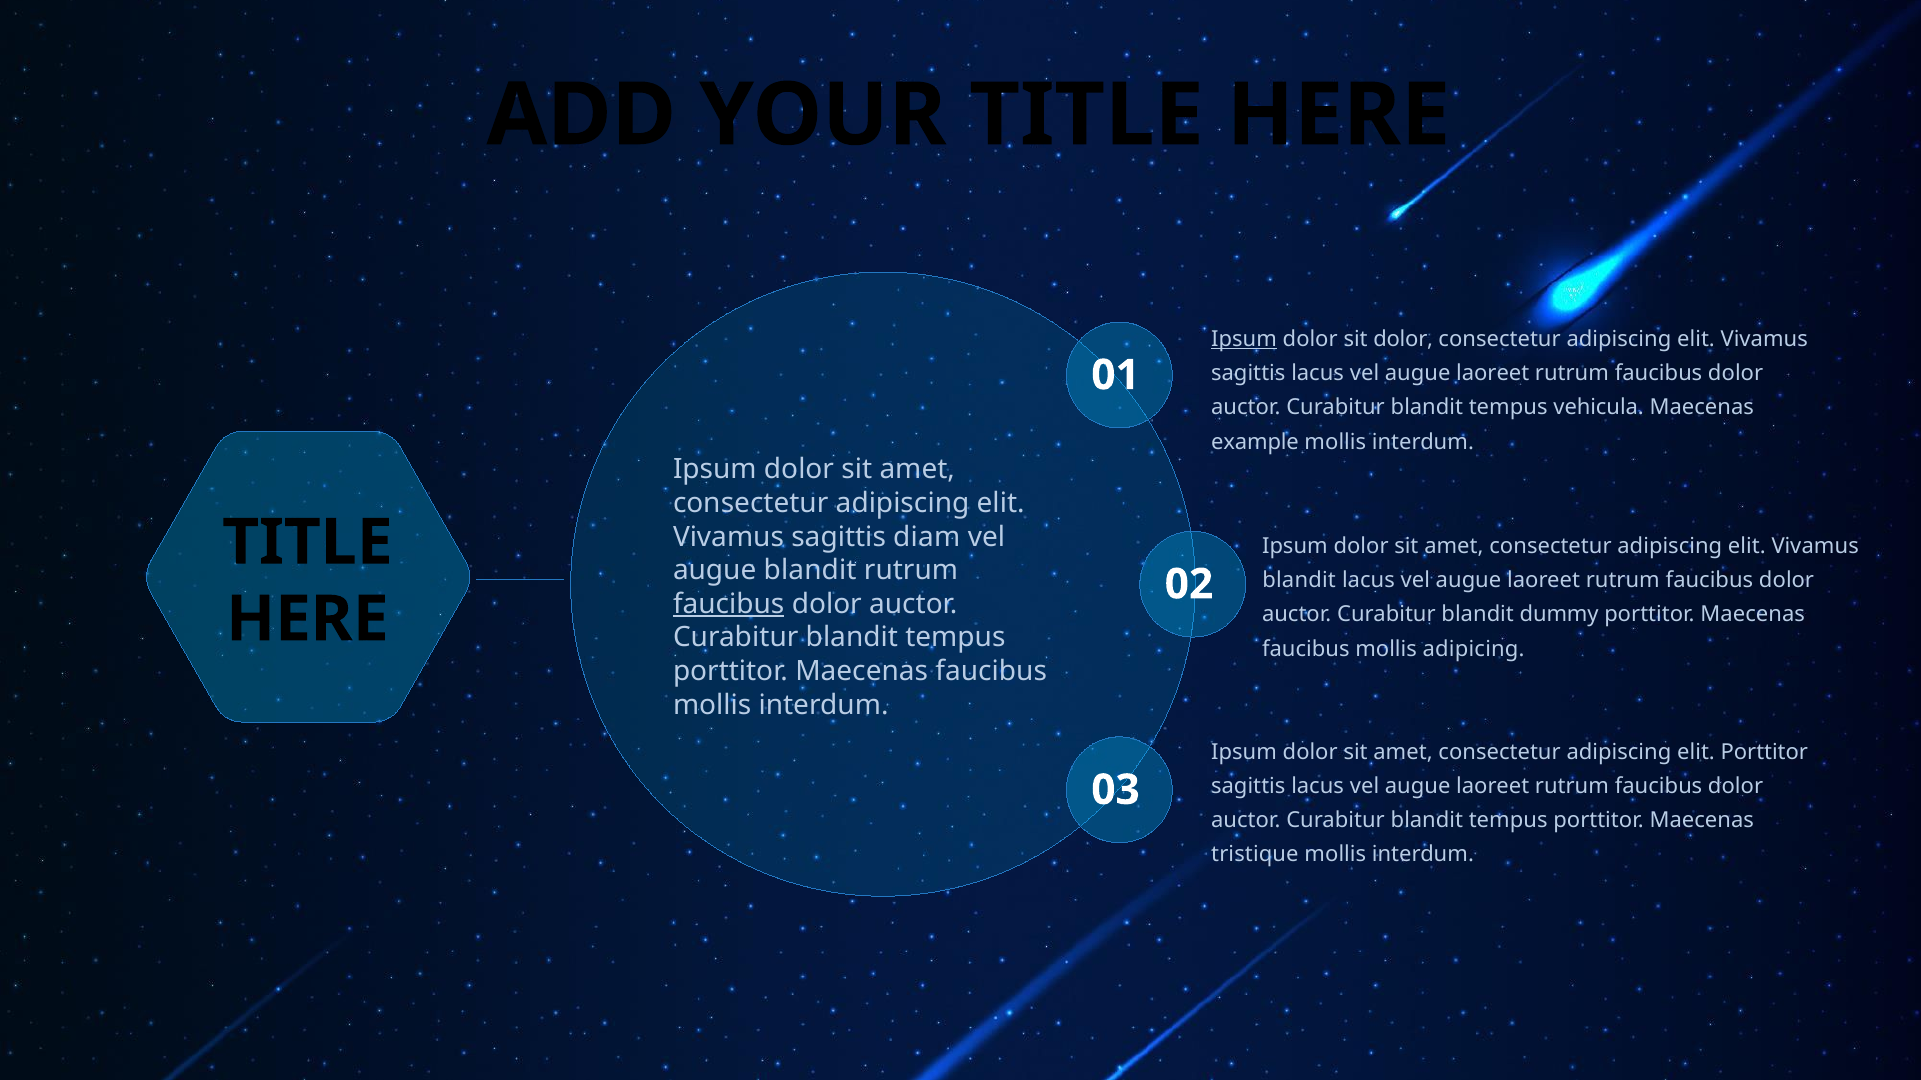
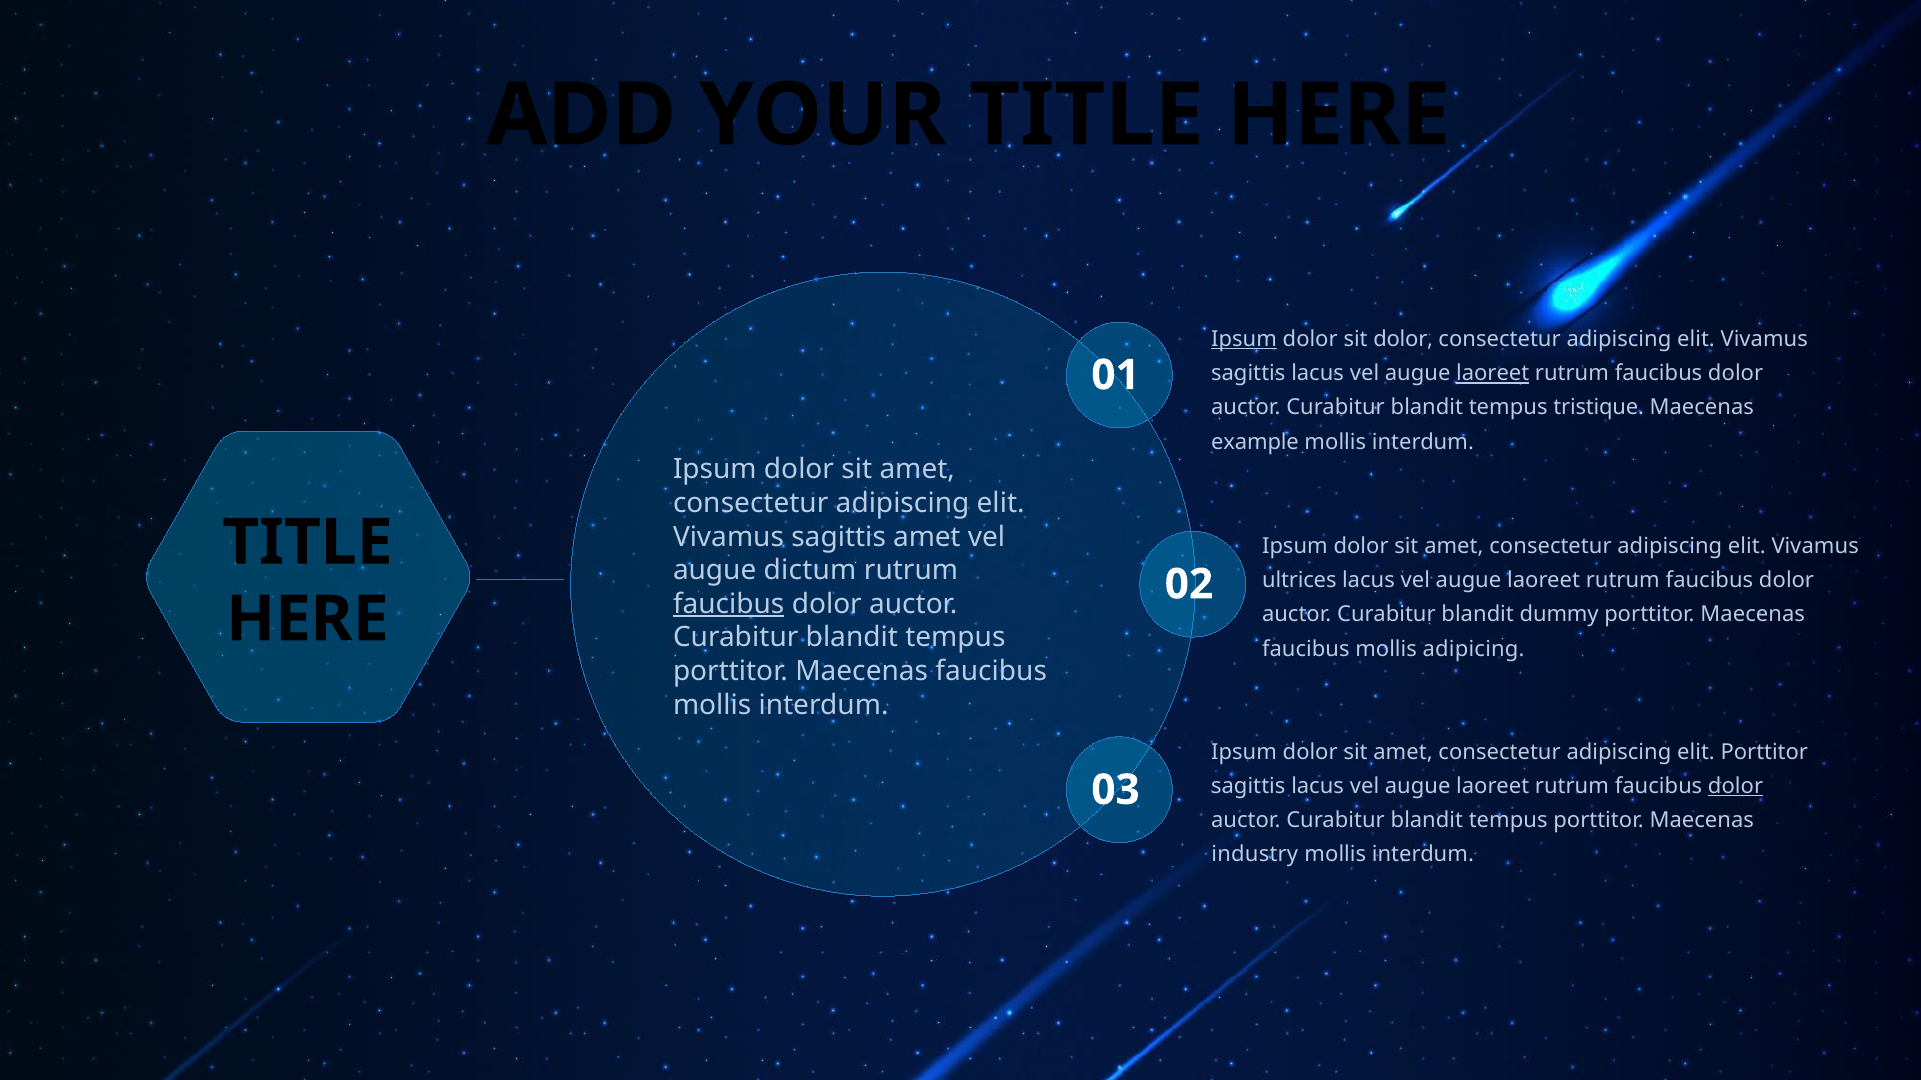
laoreet underline: none -> present (1493, 374)
vehicula: vehicula -> tristique (1599, 408)
sagittis diam: diam -> amet (927, 537)
augue blandit: blandit -> dictum (810, 571)
blandit: blandit -> ultrices (1299, 581)
dolor underline: none -> present (1736, 787)
tristique: tristique -> industry (1255, 855)
